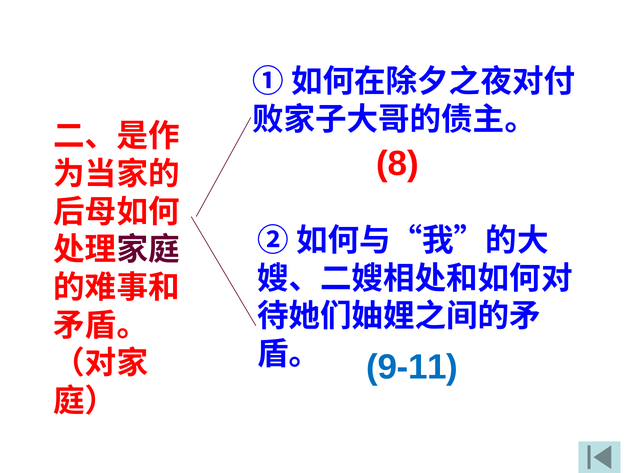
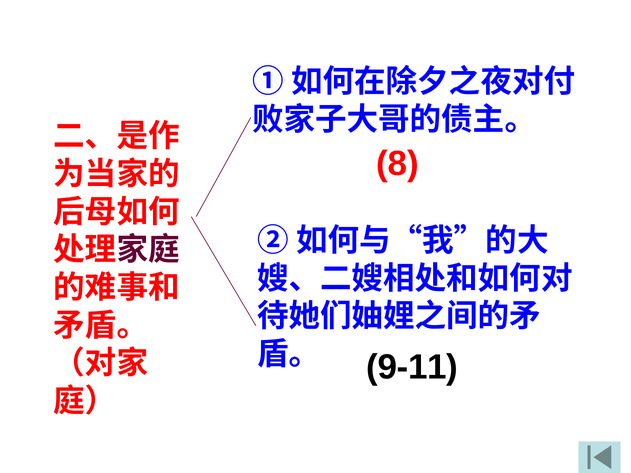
9-11 colour: blue -> black (412, 368)
